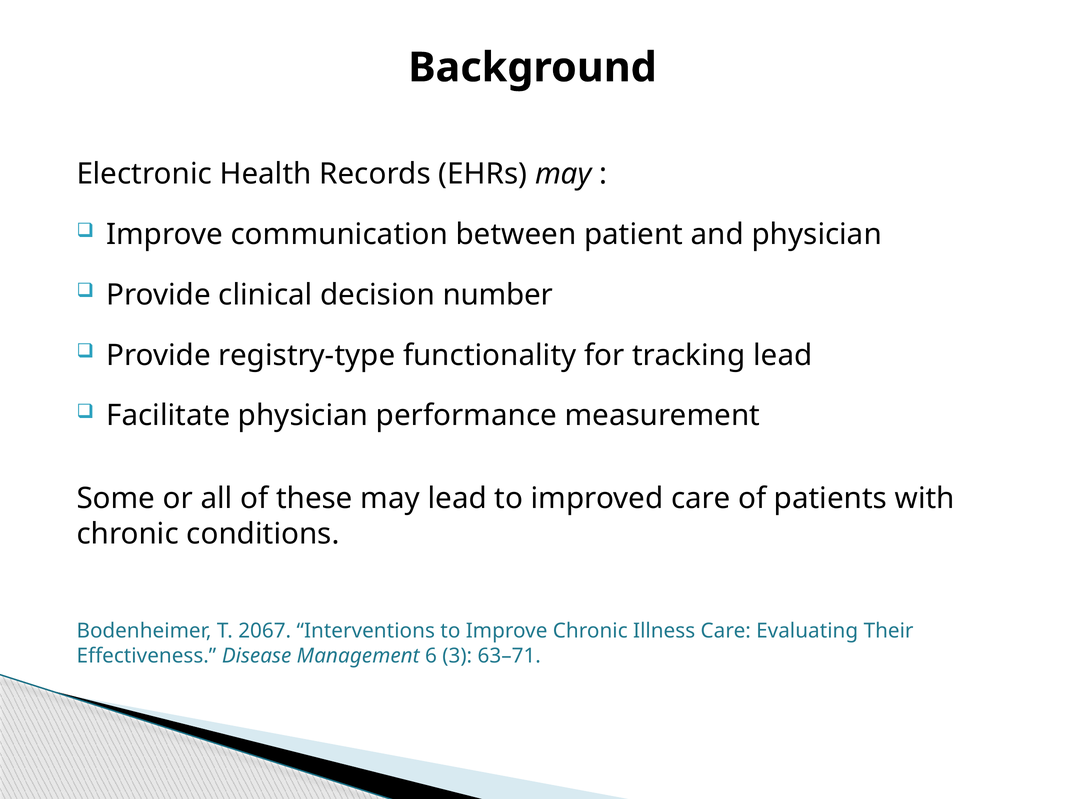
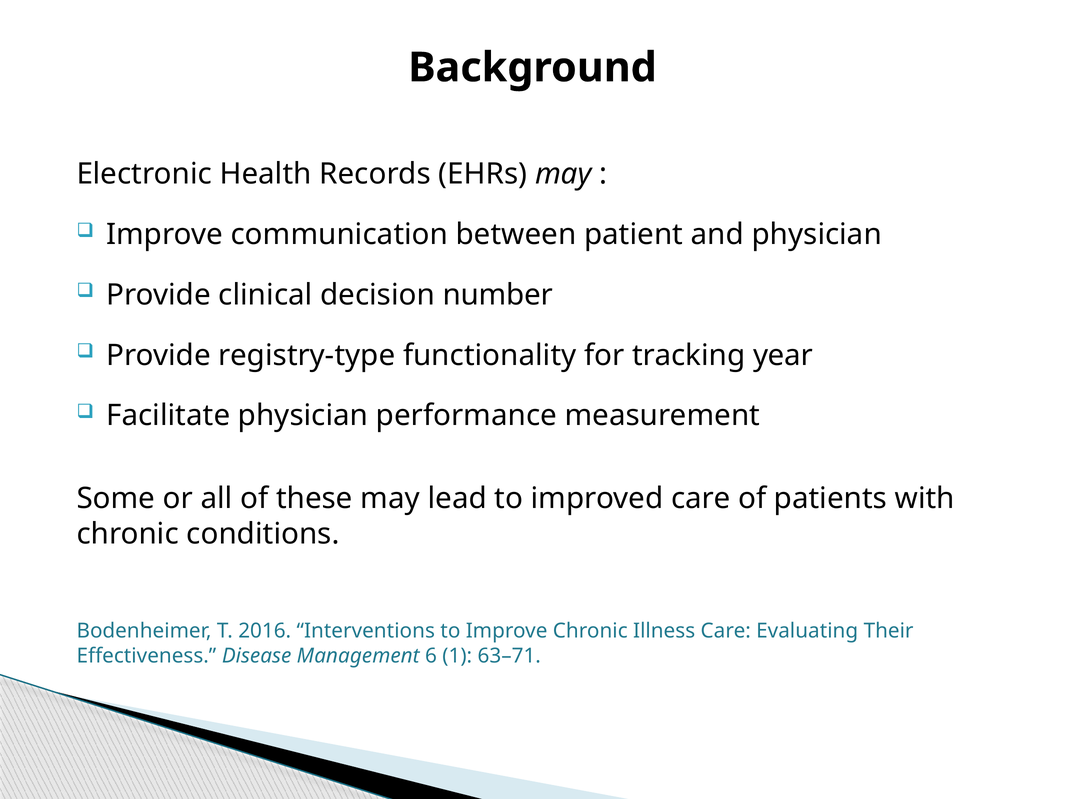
tracking lead: lead -> year (783, 355)
2067: 2067 -> 2016 (265, 631)
3: 3 -> 1 (457, 656)
